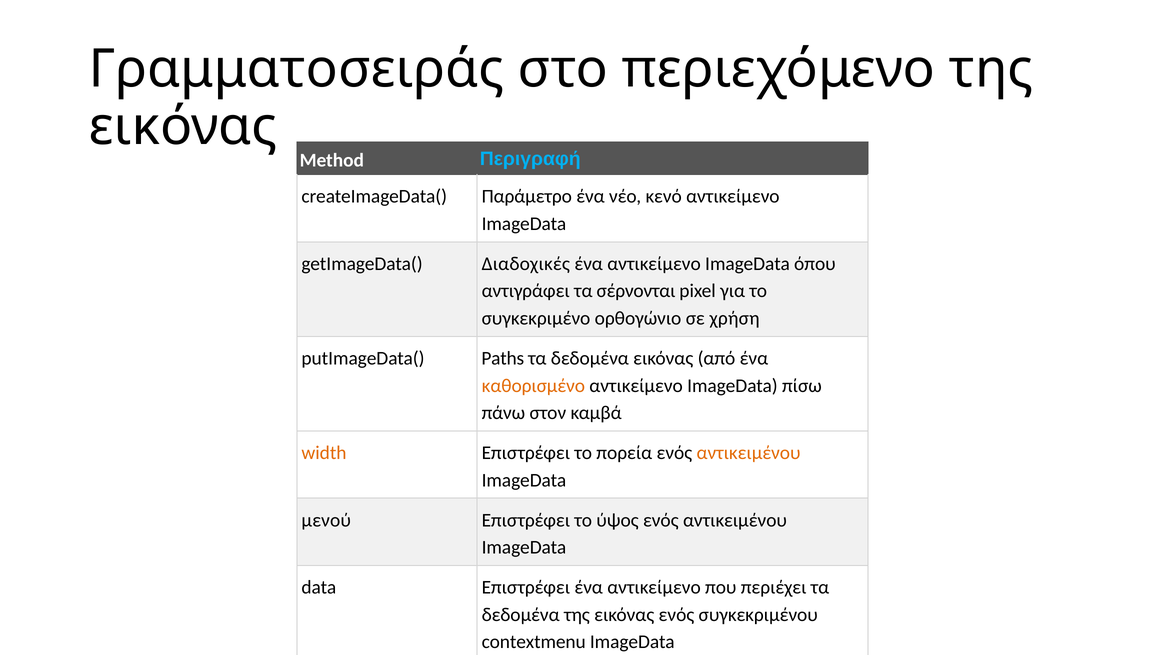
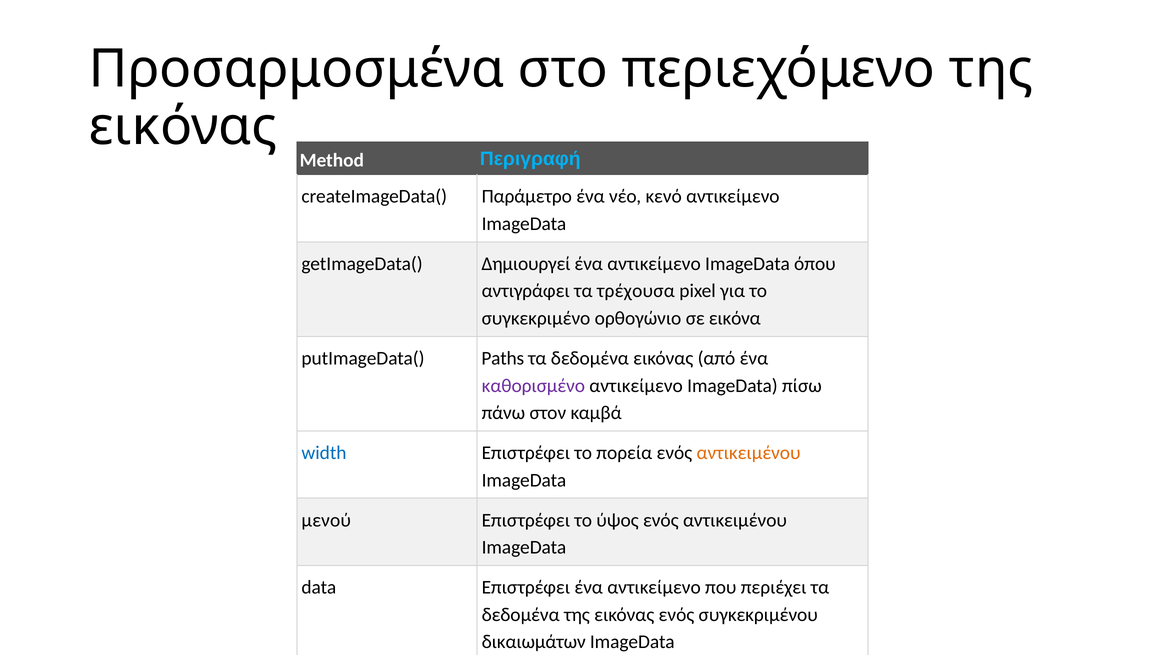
Γραμματοσειράς: Γραμματοσειράς -> Προσαρμοσμένα (297, 69)
Διαδοχικές: Διαδοχικές -> Δημιουργεί (526, 264)
σέρνονται: σέρνονται -> τρέχουσα (636, 291)
χρήση: χρήση -> εικόνα (735, 318)
καθορισμένο colour: orange -> purple (533, 386)
width colour: orange -> blue (324, 453)
contextmenu: contextmenu -> δικαιωμάτων (534, 642)
